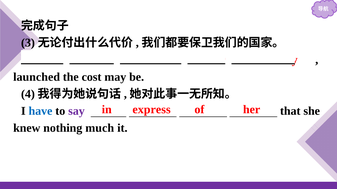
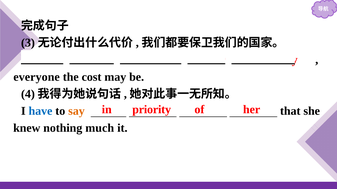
launched: launched -> everyone (37, 77)
express: express -> priority (152, 110)
say colour: purple -> orange (76, 111)
